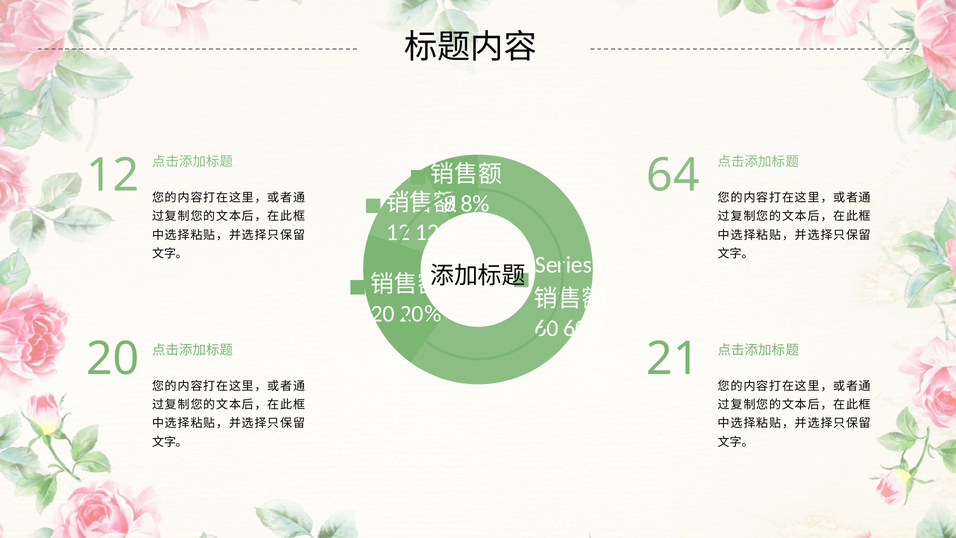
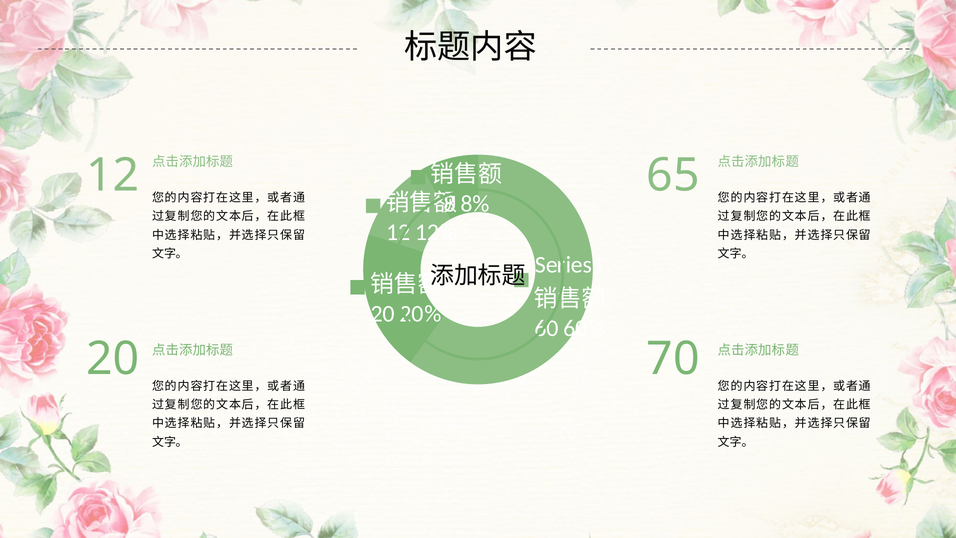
64: 64 -> 65 (673, 176)
21: 21 -> 70 (673, 359)
